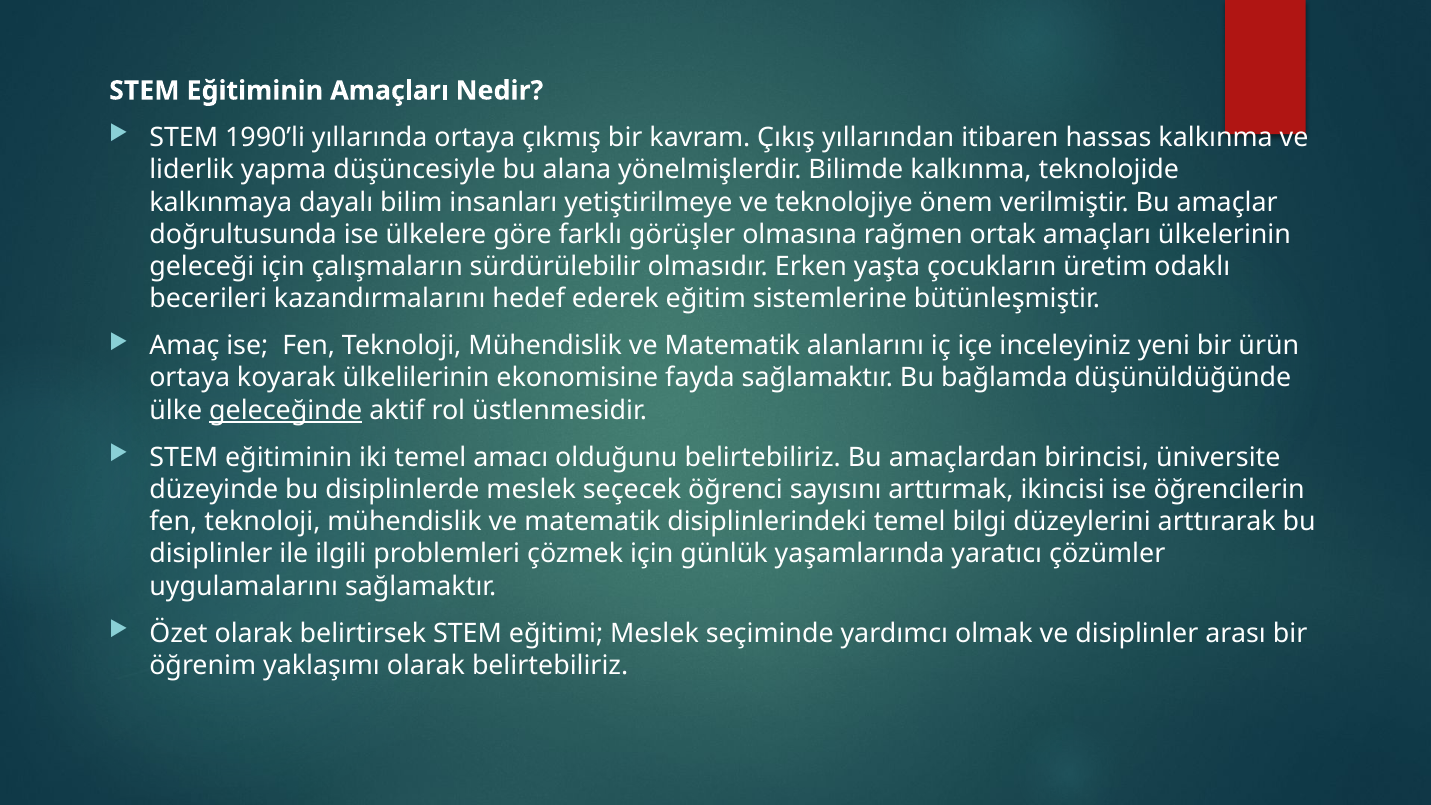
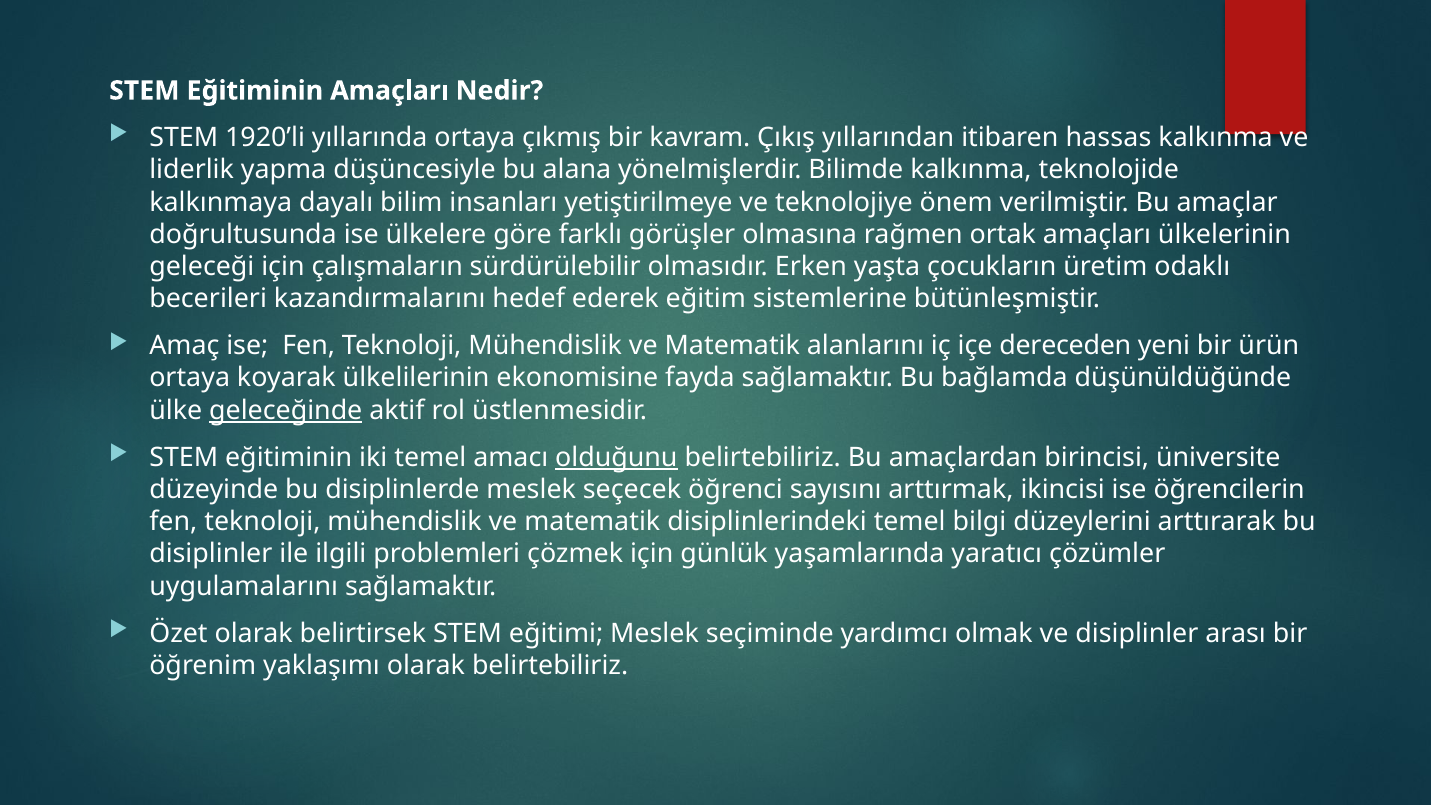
1990’li: 1990’li -> 1920’li (265, 138)
inceleyiniz: inceleyiniz -> dereceden (1065, 346)
olduğunu underline: none -> present (616, 457)
